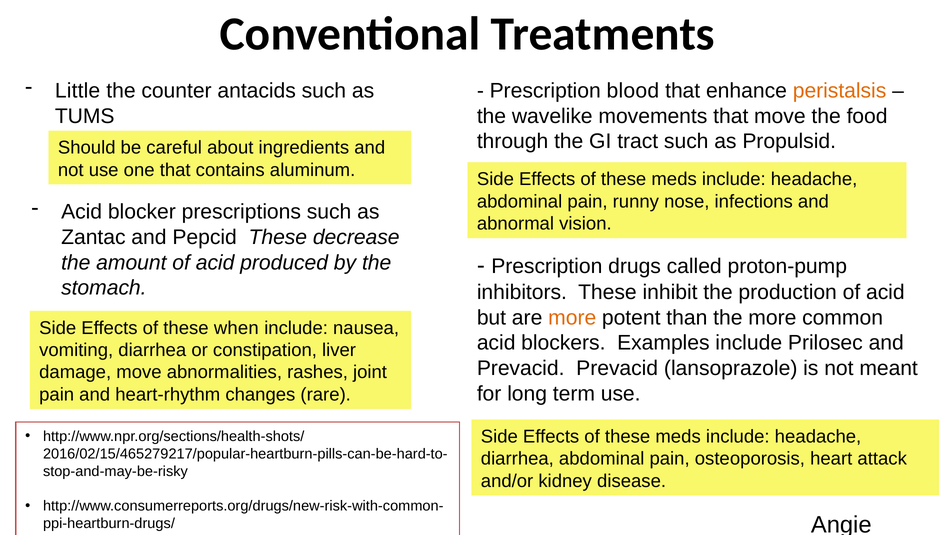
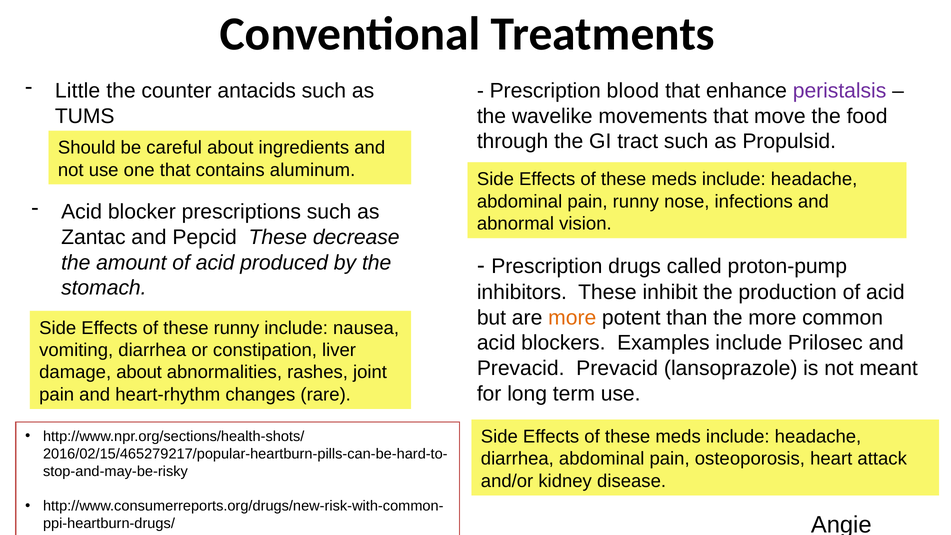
peristalsis colour: orange -> purple (840, 91)
these when: when -> runny (237, 328)
damage move: move -> about (139, 372)
